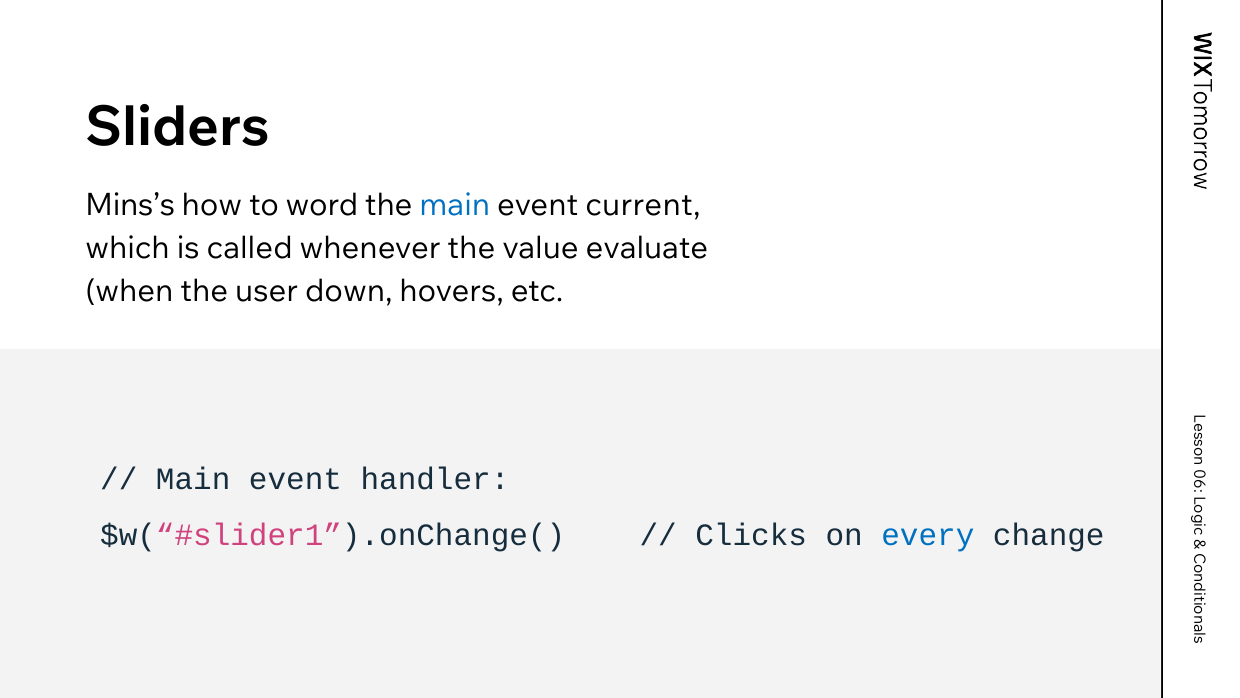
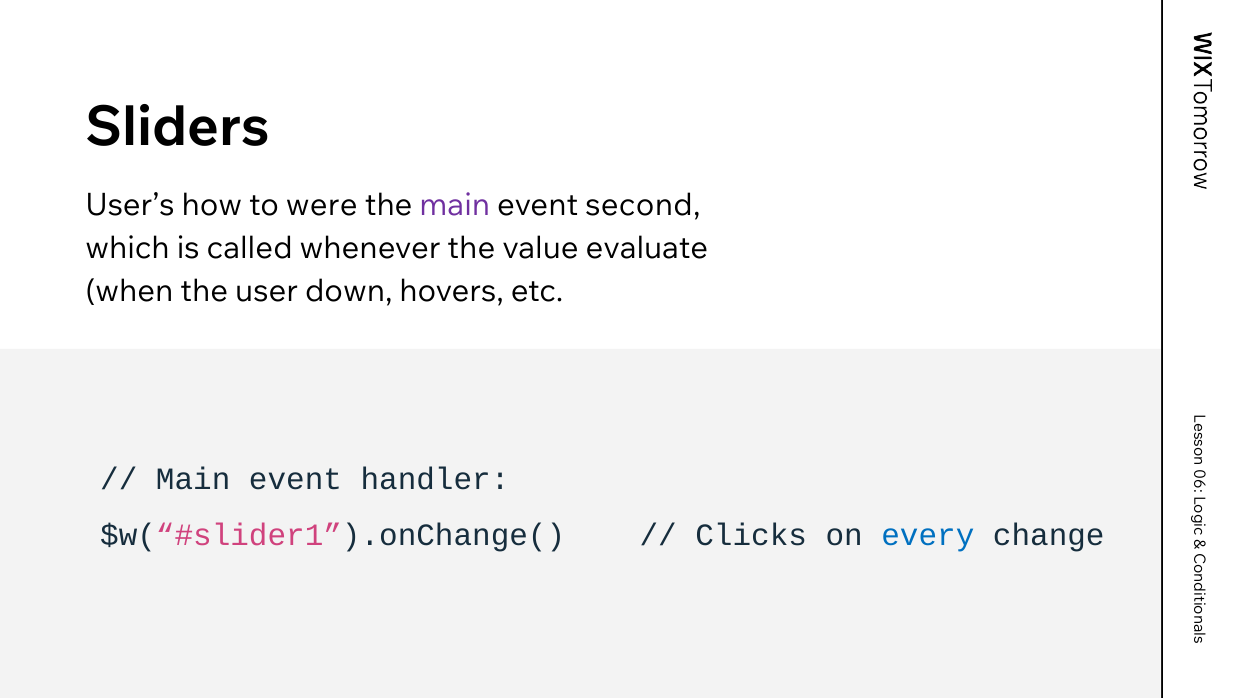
Mins’s: Mins’s -> User’s (130, 206)
word: word -> were (322, 206)
main colour: blue -> purple (455, 206)
current: current -> second (643, 206)
